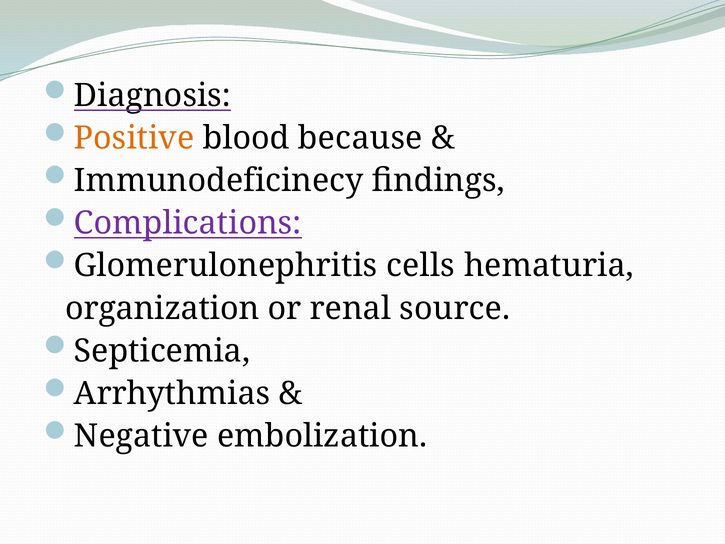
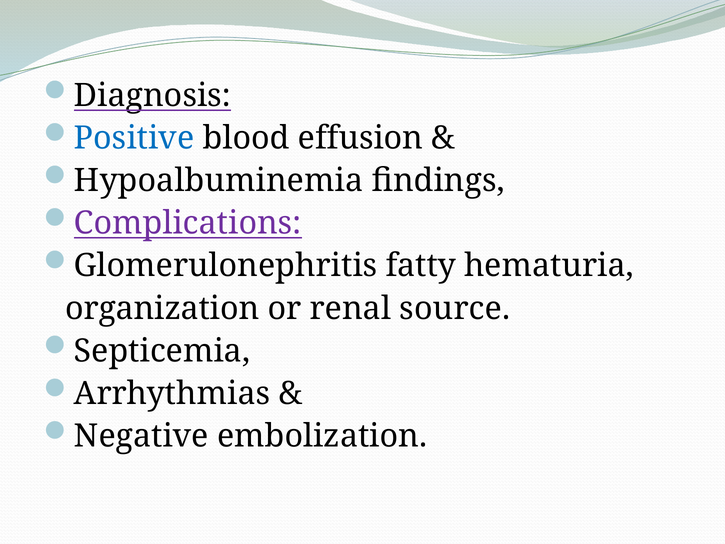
Positive colour: orange -> blue (134, 138)
because: because -> effusion (360, 138)
Immunodeficinecy: Immunodeficinecy -> Hypoalbuminemia (219, 181)
cells: cells -> fatty (421, 266)
